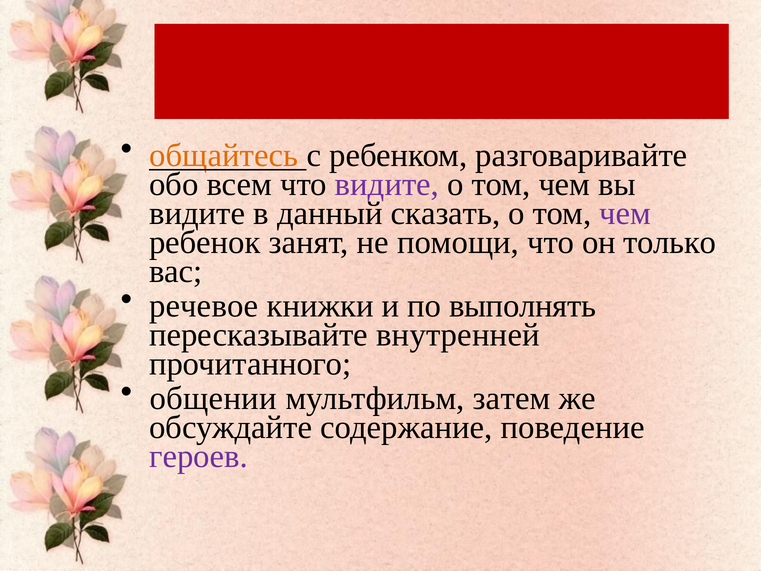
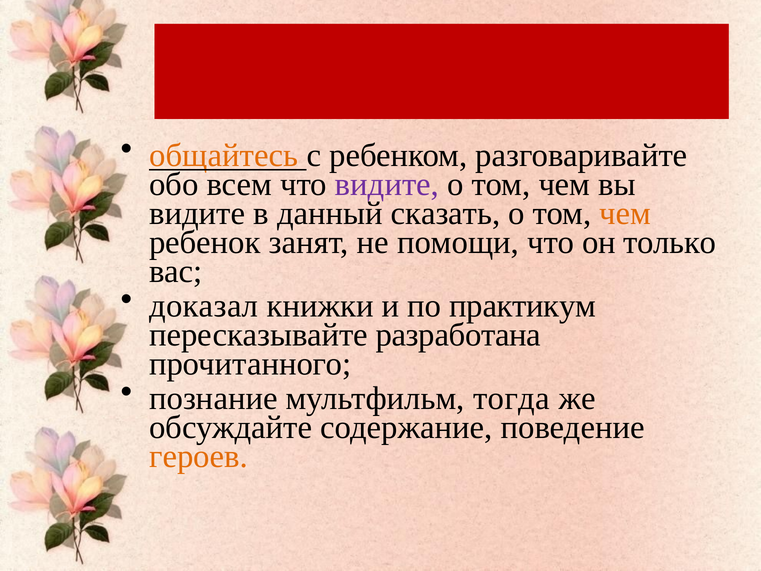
чем colour: purple -> orange (625, 213)
речевое: речевое -> доказал (204, 306)
выполнять: выполнять -> практикум (523, 306)
внутренней: внутренней -> разработана (458, 335)
общении: общении -> познание (213, 398)
затем: затем -> тогда (512, 398)
героев colour: purple -> orange (199, 456)
